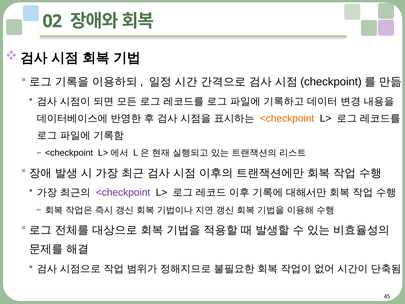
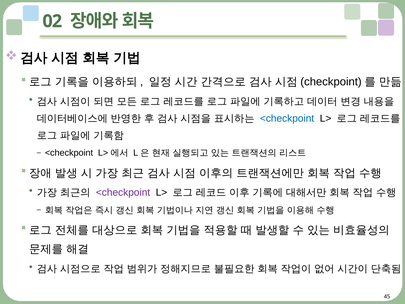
<checkpoint colour: orange -> blue (287, 118)
